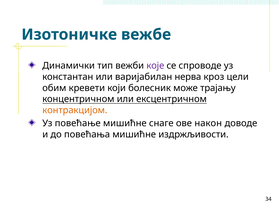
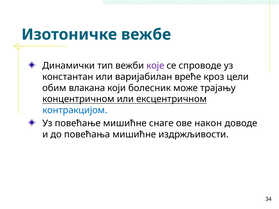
нерва: нерва -> вреће (188, 77)
кревети: кревети -> влакана (87, 88)
контракцијом colour: orange -> blue (75, 110)
